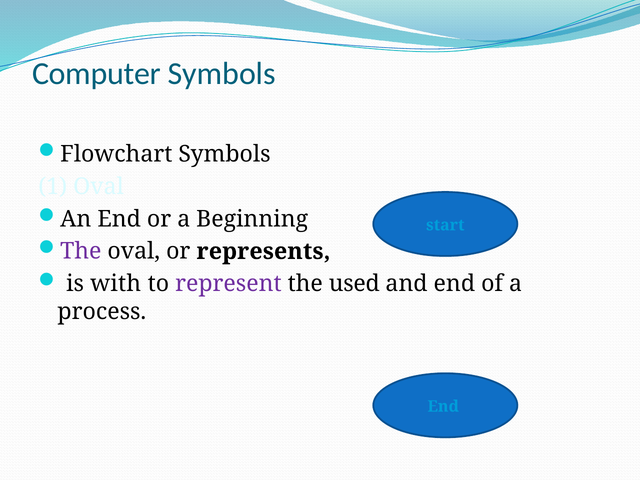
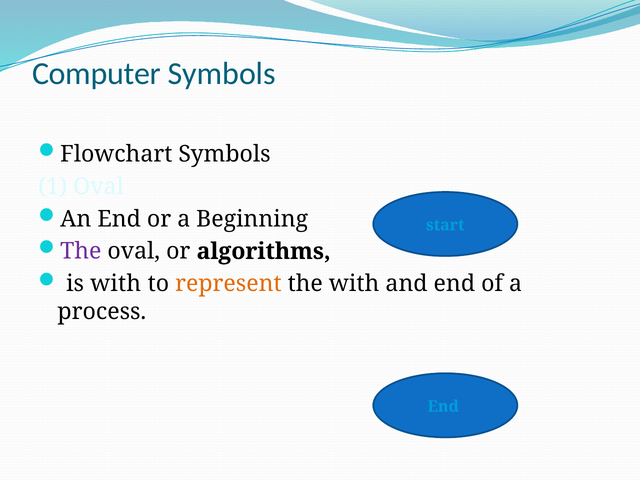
represents: represents -> algorithms (264, 251)
represent colour: purple -> orange (228, 284)
the used: used -> with (354, 284)
